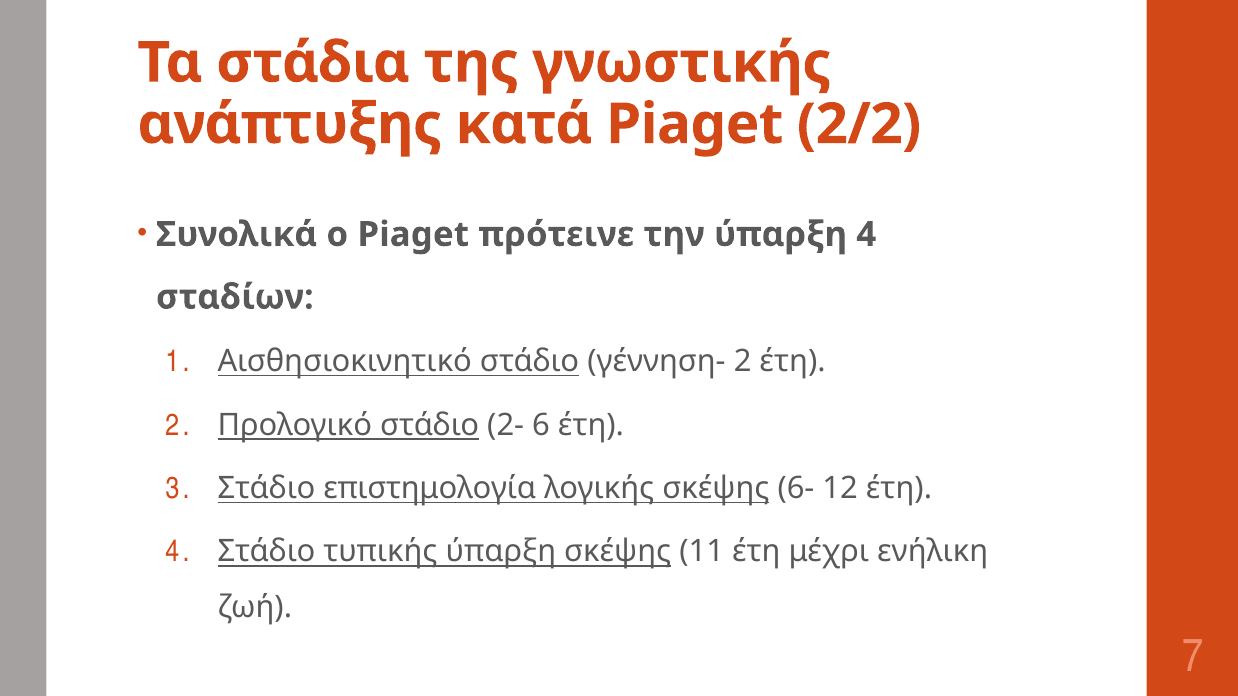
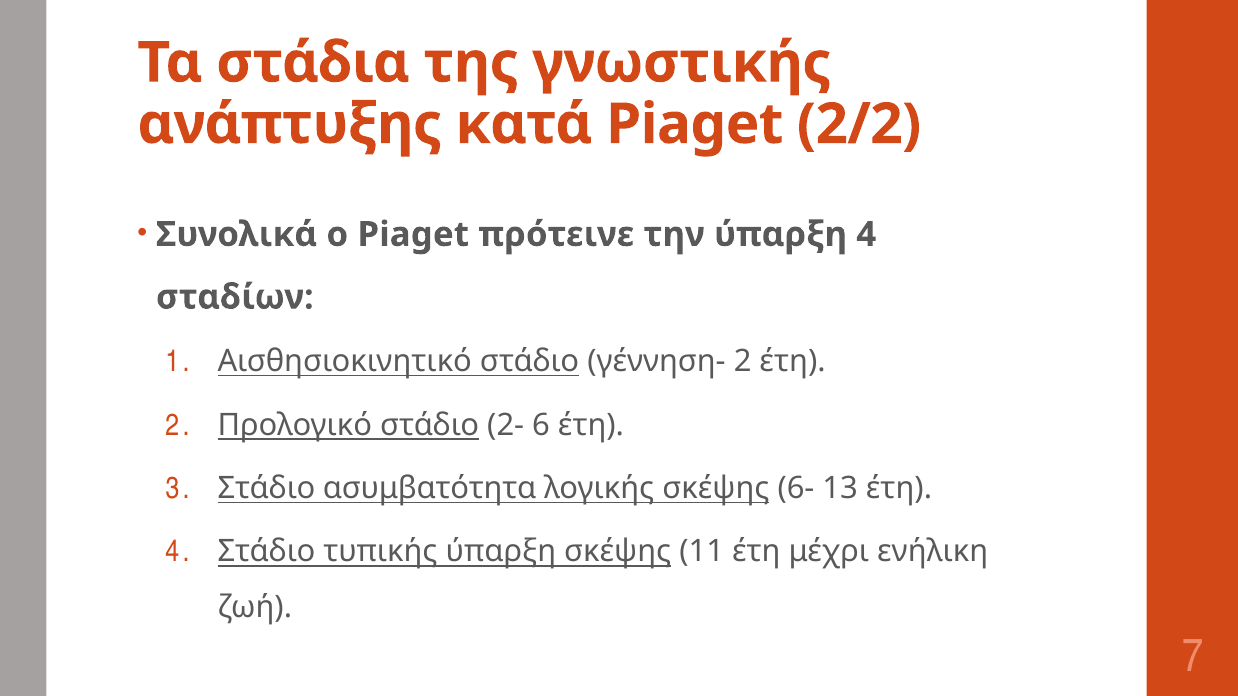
επιστημολογία: επιστημολογία -> ασυμβατότητα (430, 488)
12: 12 -> 13 (840, 488)
